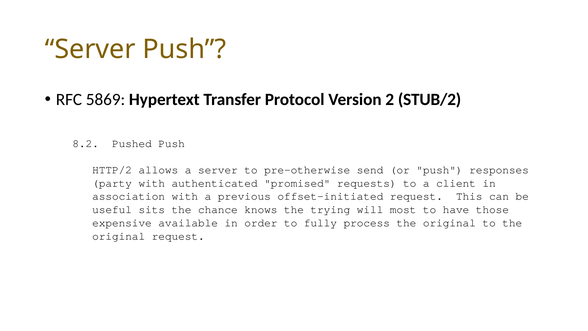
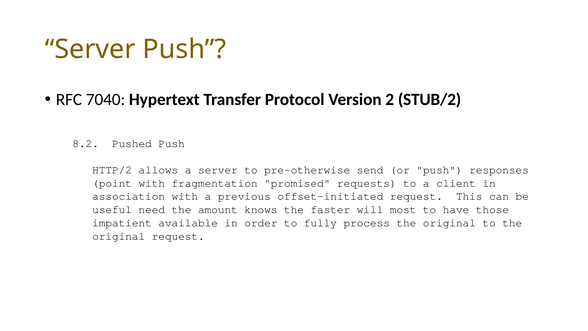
5869: 5869 -> 7040 (105, 99)
party: party -> point (112, 183)
authenticated: authenticated -> fragmentation (215, 183)
sits: sits -> need (152, 209)
chance: chance -> amount (218, 209)
trying: trying -> faster (330, 209)
expensive: expensive -> impatient (122, 223)
